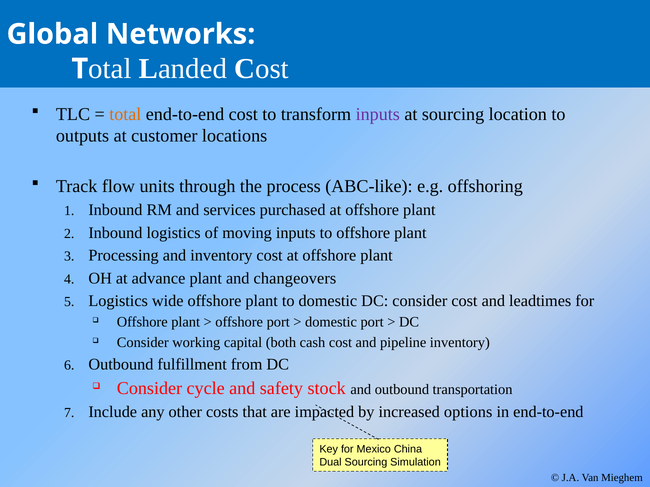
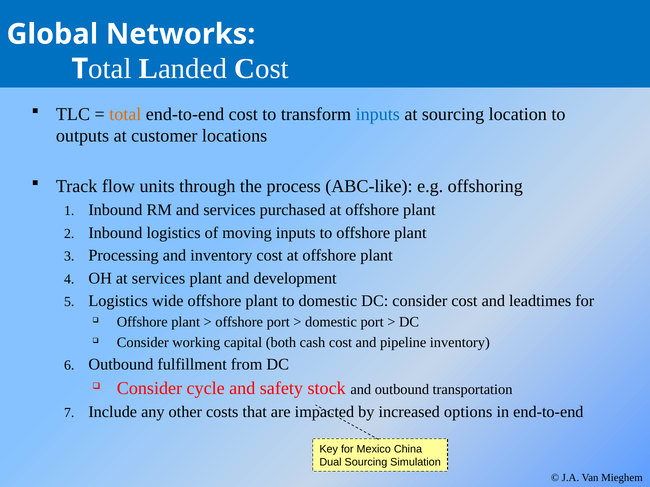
inputs colour: purple -> blue (378, 114)
at advance: advance -> services (158, 279)
changeovers: changeovers -> development (295, 279)
